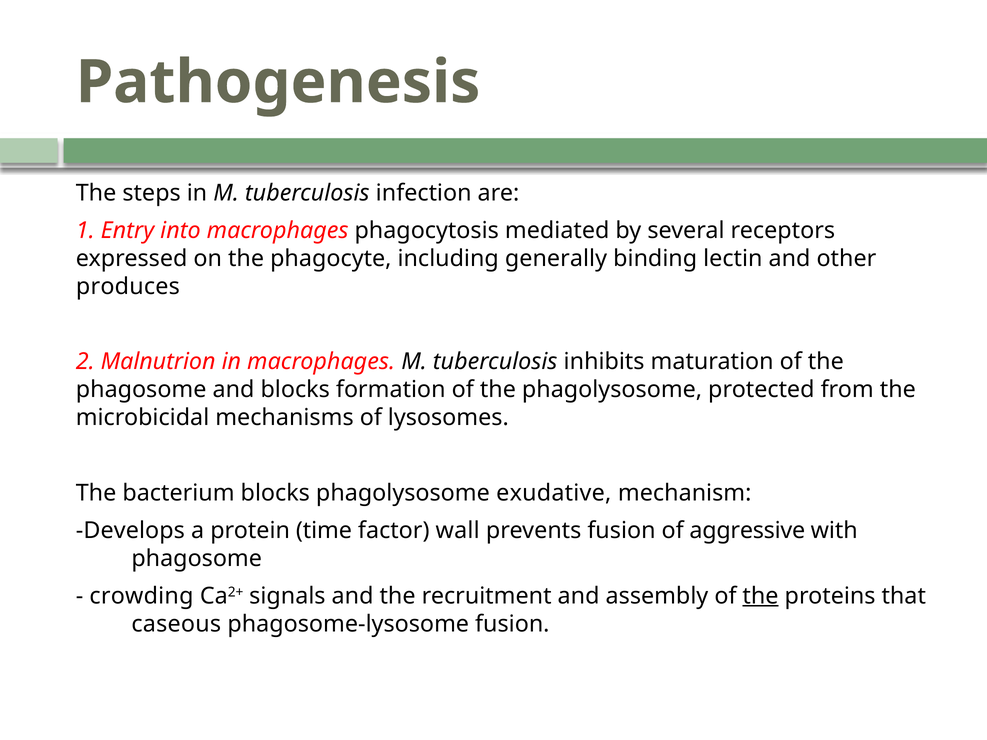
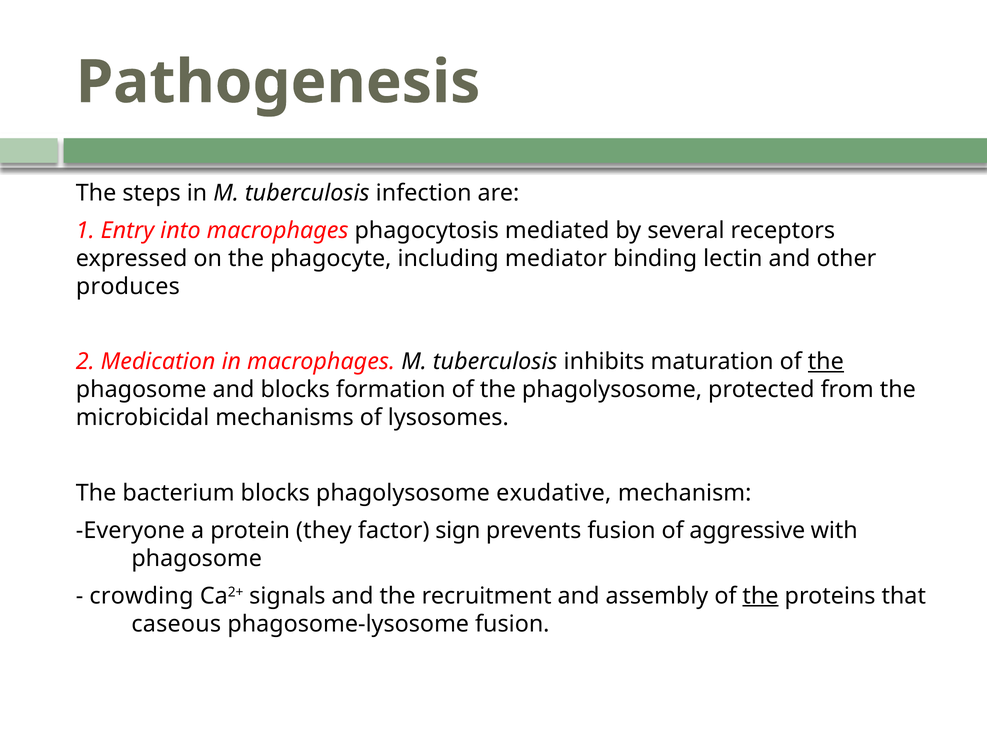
generally: generally -> mediator (556, 259)
Malnutrion: Malnutrion -> Medication (158, 362)
the underline: none -> present (826, 362)
Develops: Develops -> Everyone (130, 531)
time: time -> they (324, 531)
wall: wall -> sign (458, 531)
